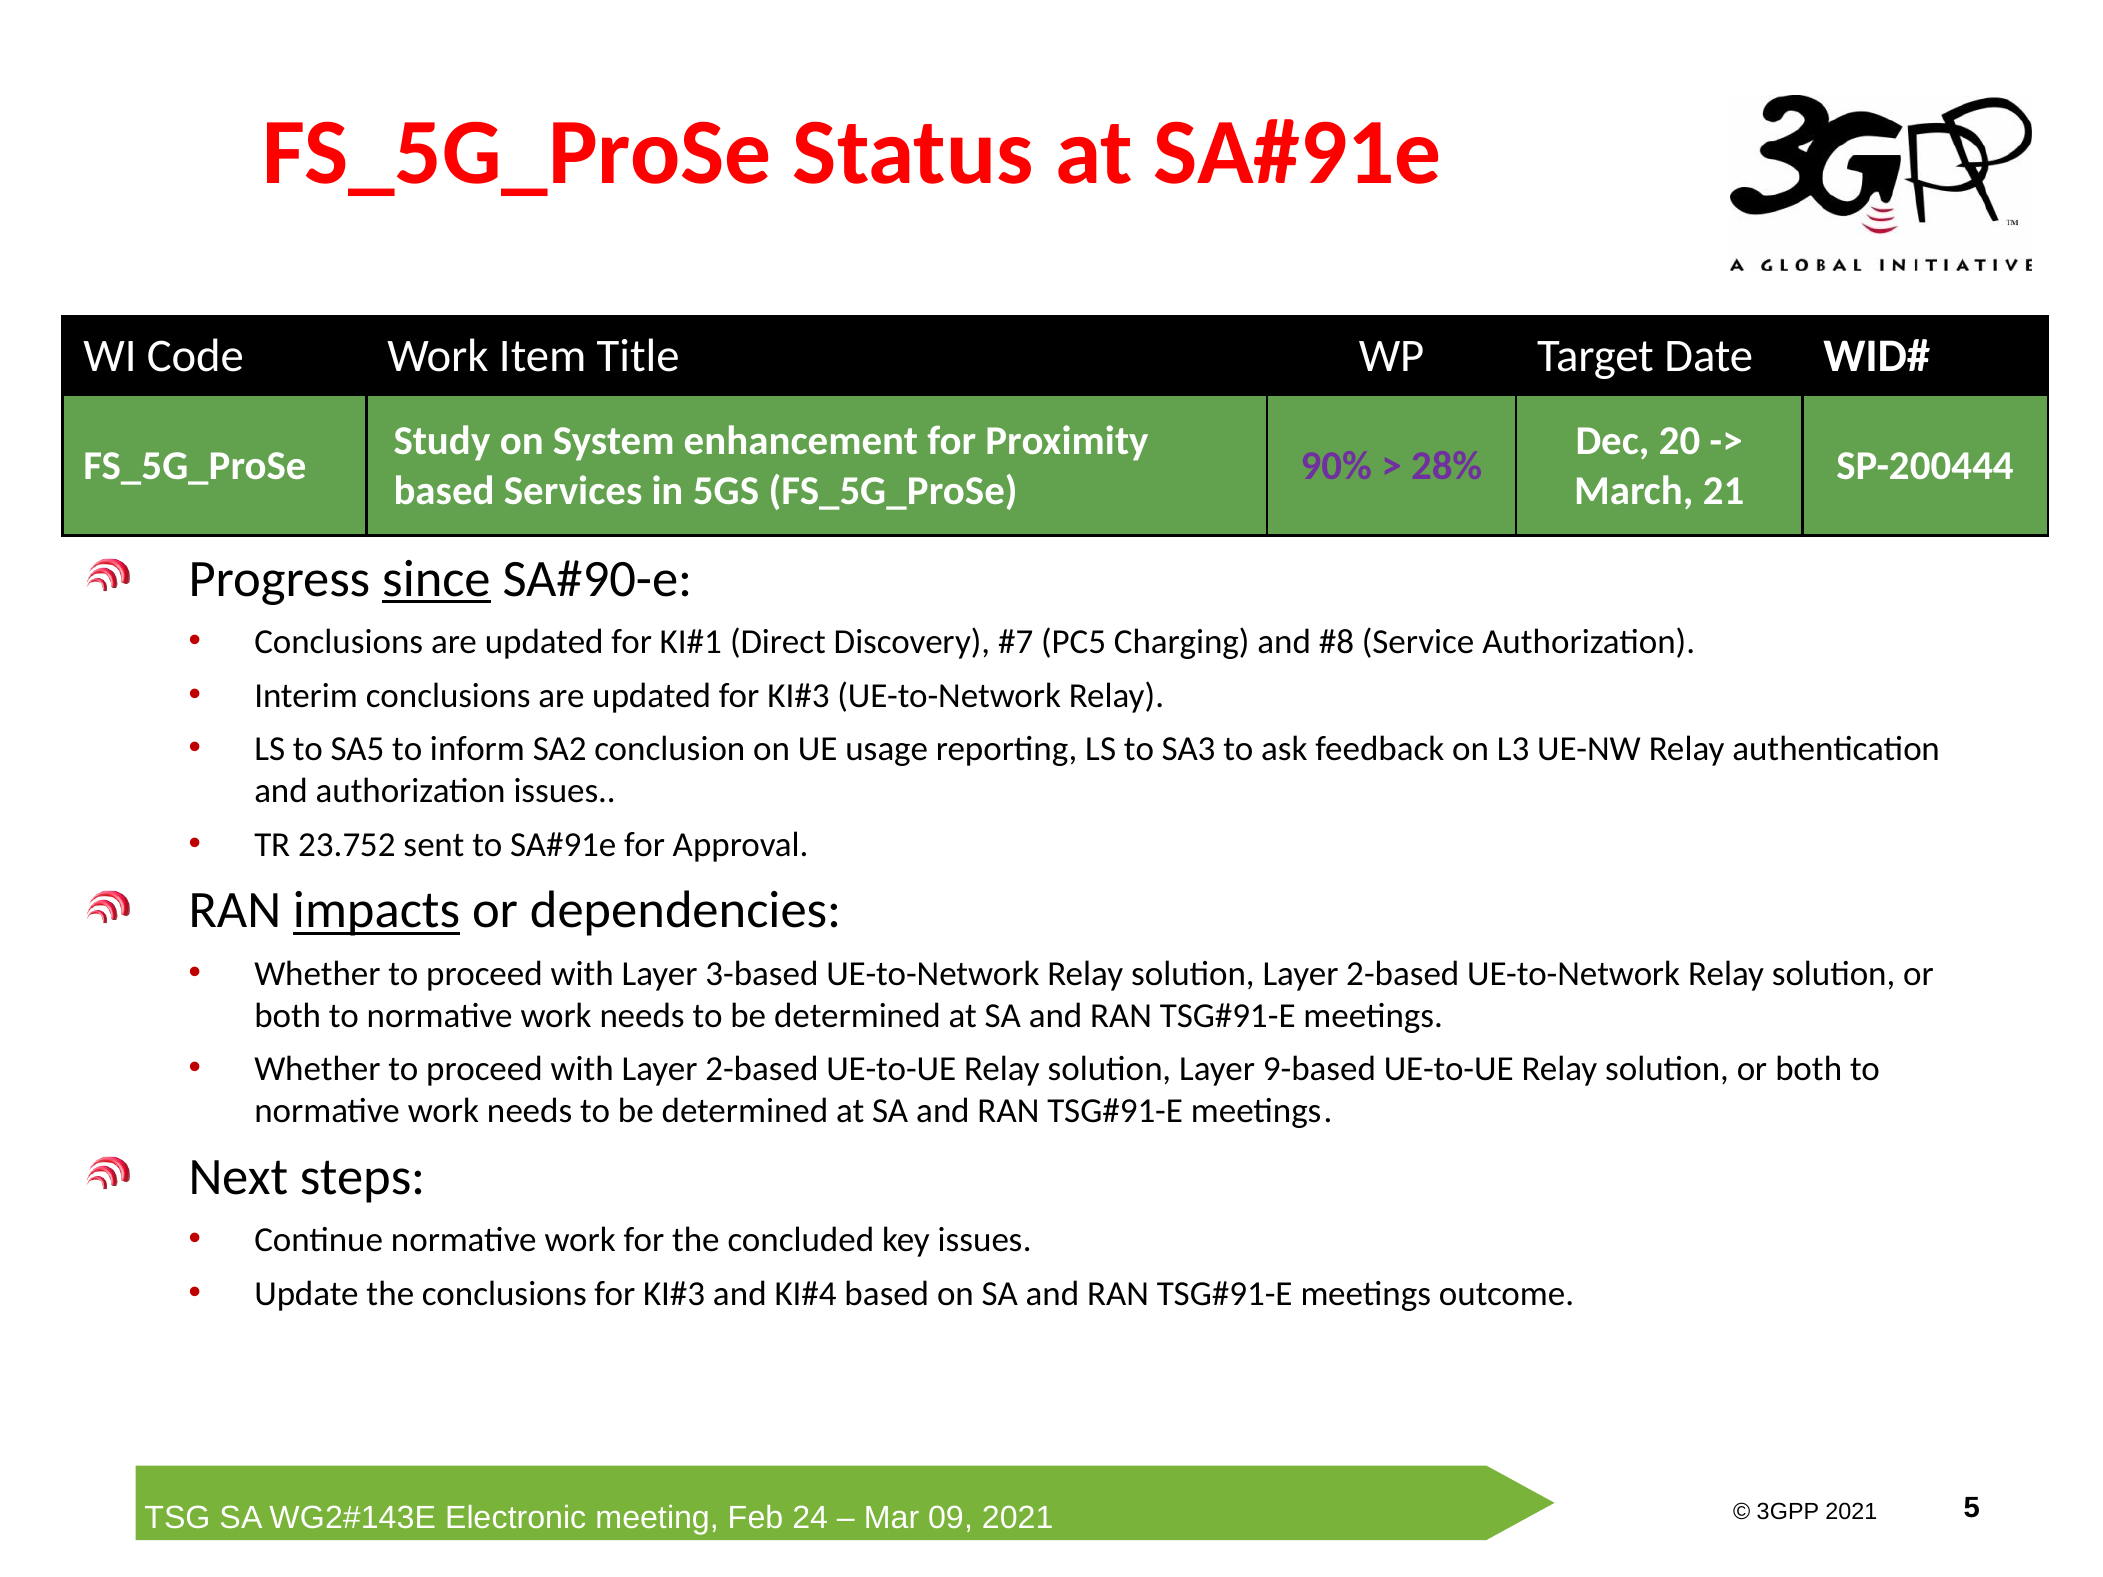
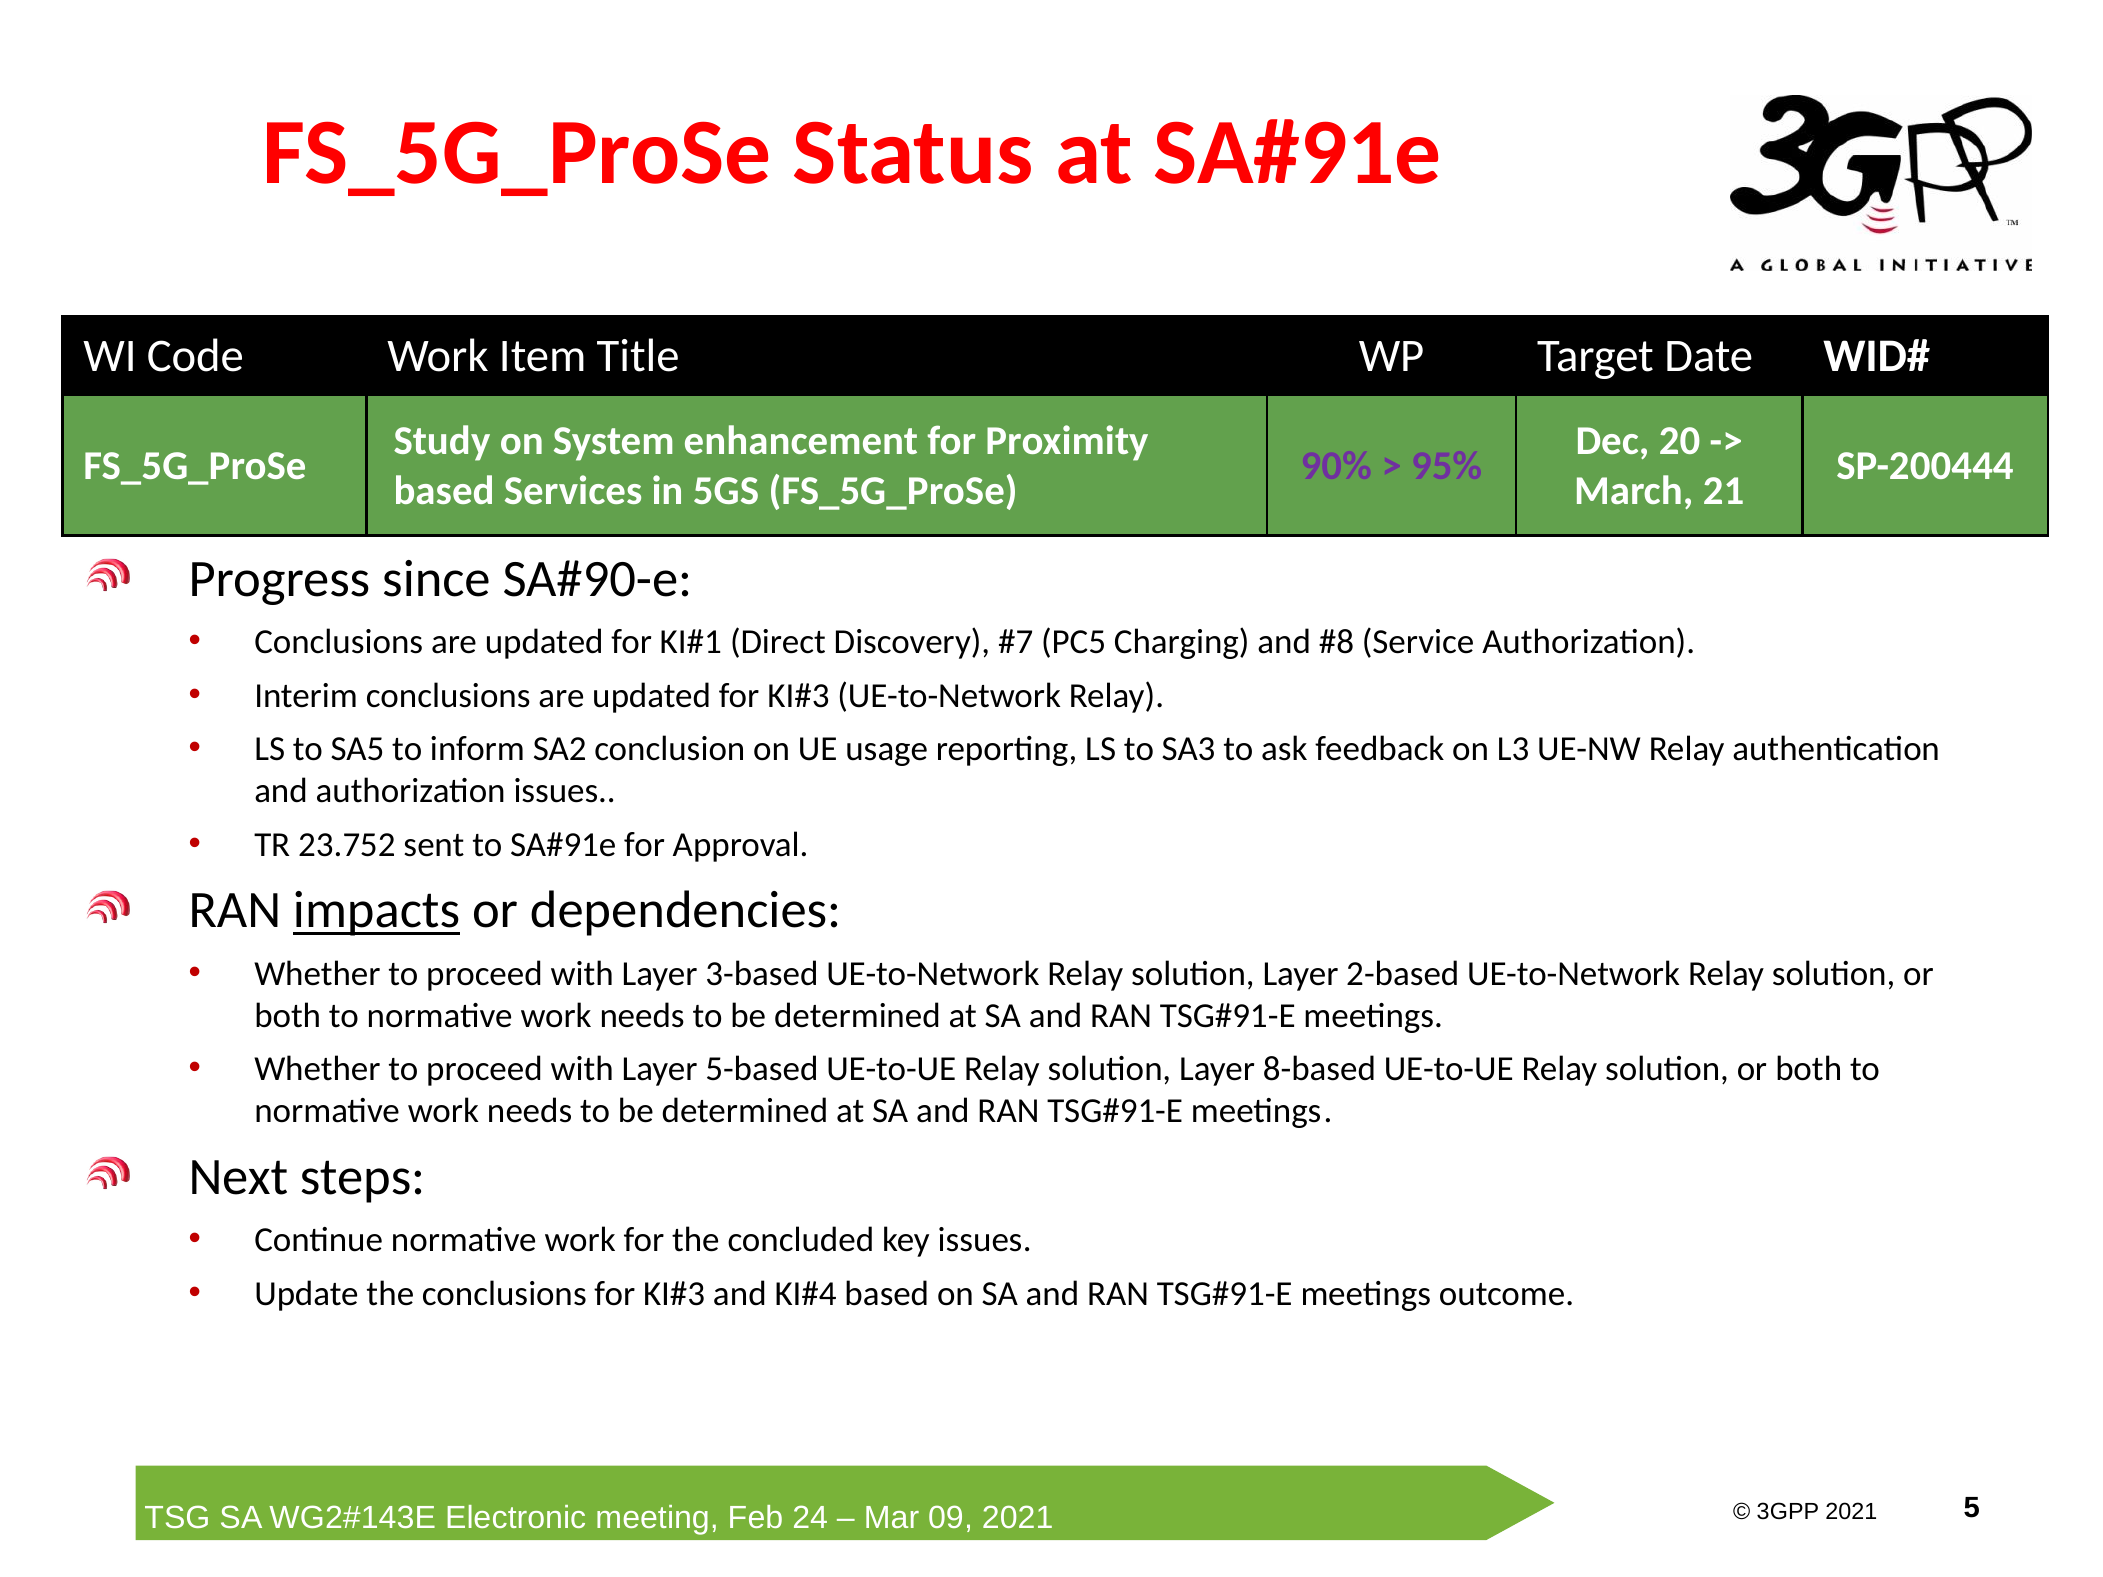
28%: 28% -> 95% (1447, 466)
since underline: present -> none (436, 579)
with Layer 2-based: 2-based -> 5-based (762, 1070)
9-based: 9-based -> 8-based (1319, 1070)
